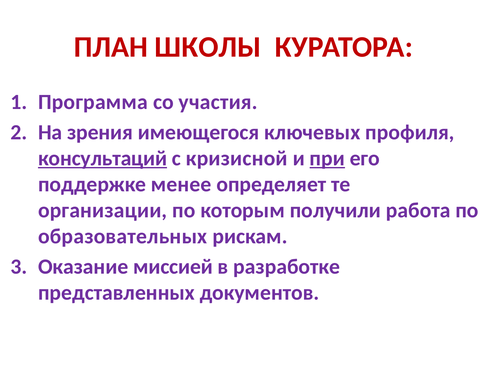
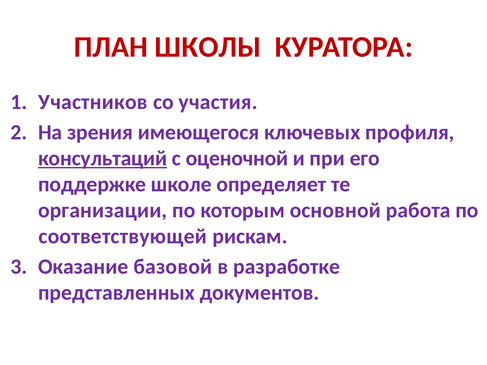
Программа: Программа -> Участников (93, 102)
кризисной: кризисной -> оценочной (237, 159)
при underline: present -> none (327, 159)
менее: менее -> школе (181, 185)
получили: получили -> основной (335, 211)
образовательных: образовательных -> соответствующей (123, 237)
миссией: миссией -> базовой (173, 267)
